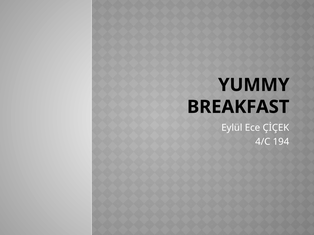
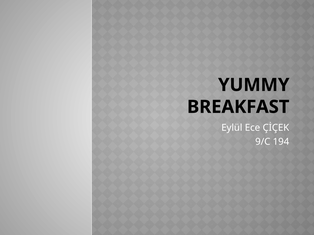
4/C: 4/C -> 9/C (263, 142)
